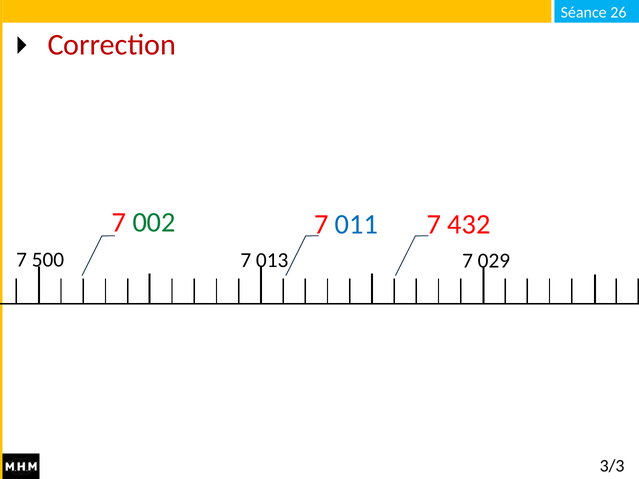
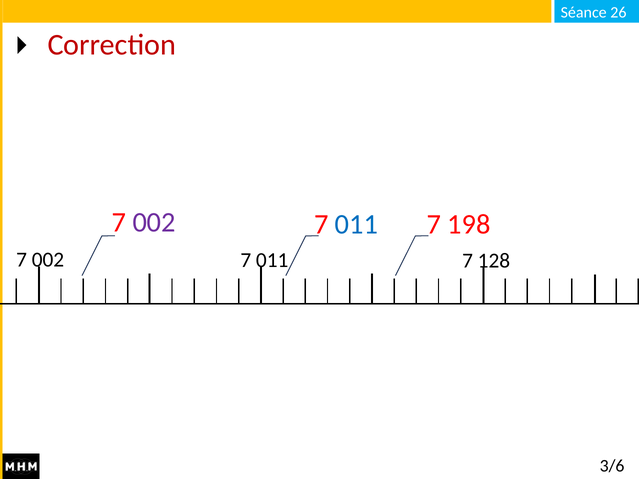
002 colour: green -> purple (154, 223)
432: 432 -> 198 (469, 224)
500: 500 -> 002 (48, 260)
013: 013 -> 011 (272, 260)
029: 029 -> 128 (494, 261)
3/3: 3/3 -> 3/6 (612, 466)
